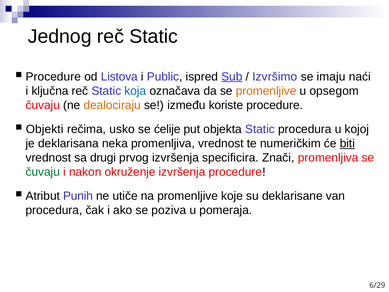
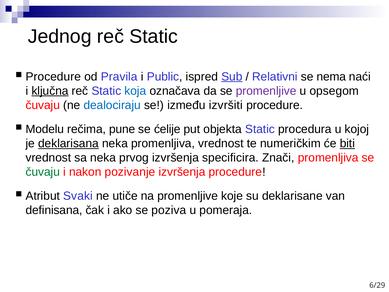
Listova: Listova -> Pravila (119, 77)
Izvršimo: Izvršimo -> Relativni (275, 77)
imaju: imaju -> nema (331, 77)
ključna underline: none -> present (50, 91)
promenljive colour: orange -> purple (266, 91)
dealociraju colour: orange -> blue (112, 105)
koriste: koriste -> izvršiti (226, 105)
Objekti: Objekti -> Modelu (45, 129)
usko: usko -> pune (122, 129)
deklarisana underline: none -> present (68, 143)
sa drugi: drugi -> neka (103, 158)
okruženje: okruženje -> pozivanje (130, 172)
Punih: Punih -> Svaki (78, 196)
procedura: procedura -> definisana (54, 210)
